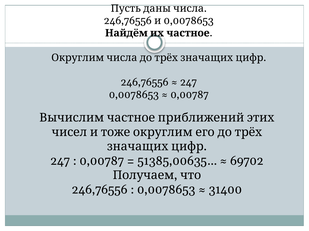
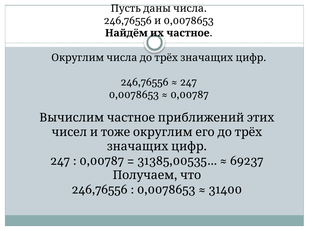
51385,00635…: 51385,00635… -> 31385,00535… (177, 161)
69702: 69702 -> 69237 (247, 161)
